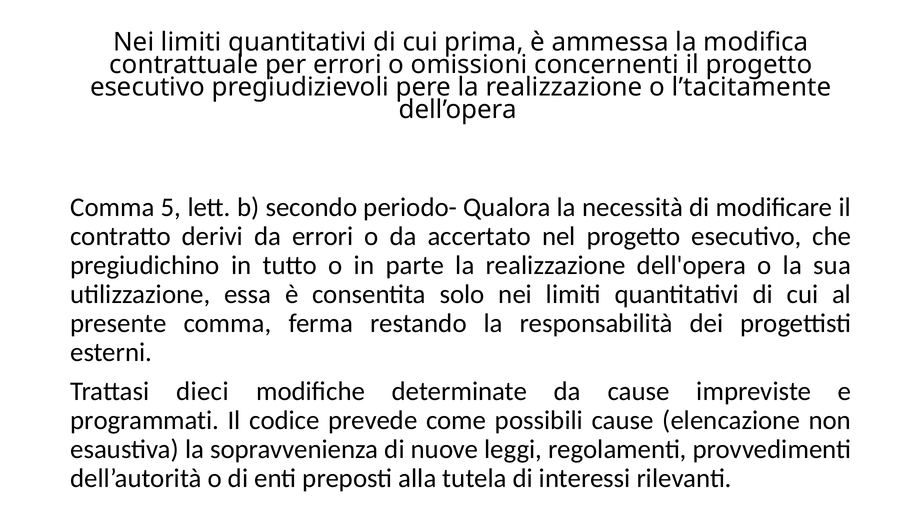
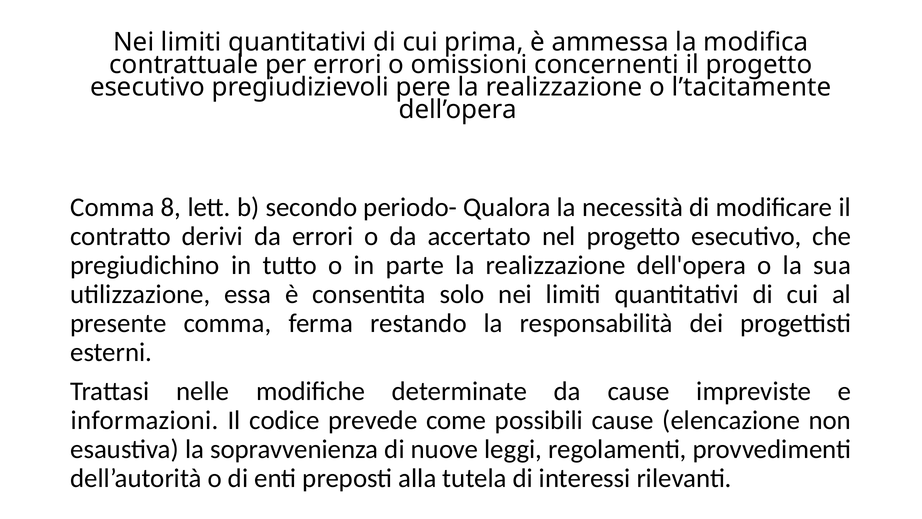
5: 5 -> 8 (171, 207)
dieci: dieci -> nelle (203, 391)
programmati: programmati -> informazioni (144, 420)
